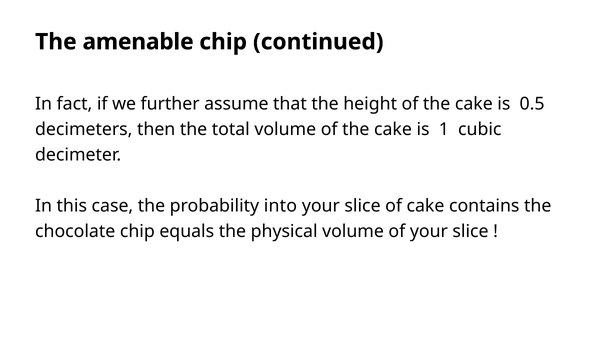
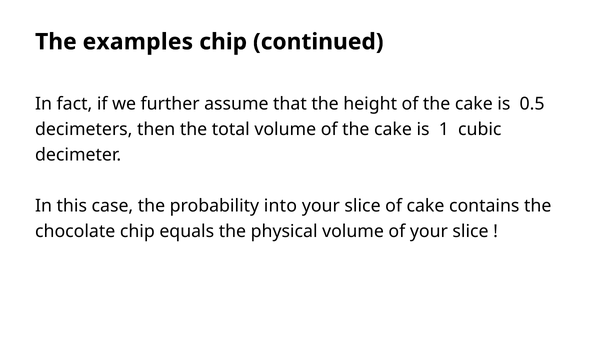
amenable: amenable -> examples (138, 42)
